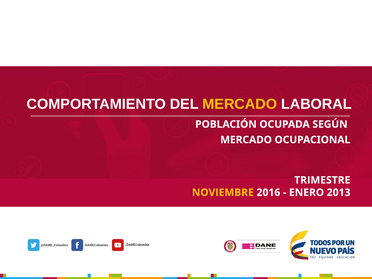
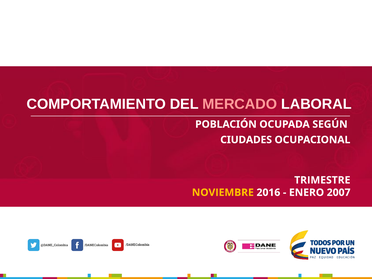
MERCADO colour: yellow -> pink (240, 104)
MERCADO: MERCADO -> CIUDADES (246, 140)
2013: 2013 -> 2007 (339, 193)
